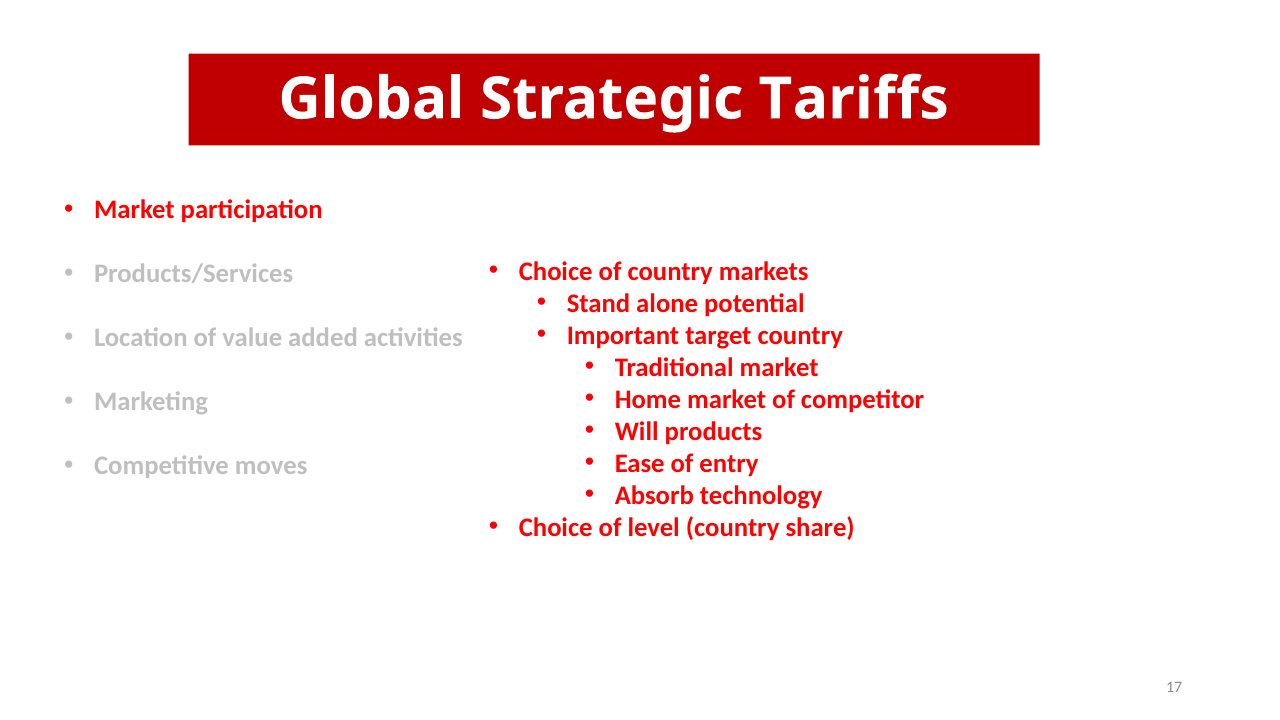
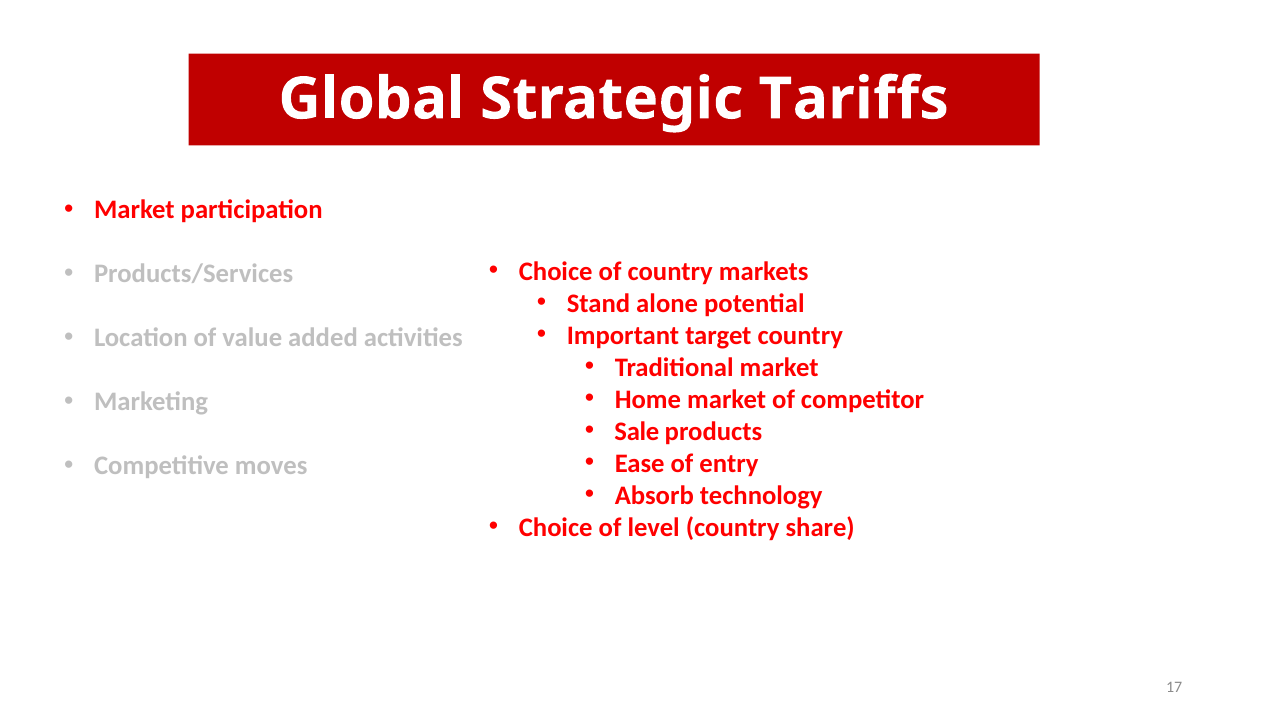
Will: Will -> Sale (637, 431)
